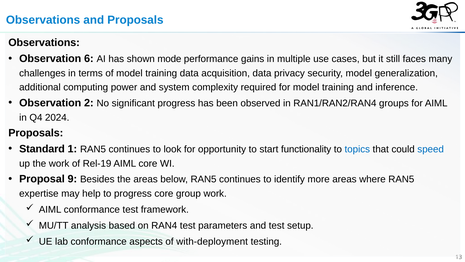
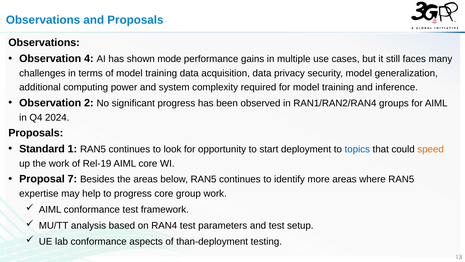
6: 6 -> 4 (89, 59)
functionality: functionality -> deployment (306, 149)
speed colour: blue -> orange (431, 149)
9: 9 -> 7 (72, 179)
with-deployment: with-deployment -> than-deployment (212, 241)
